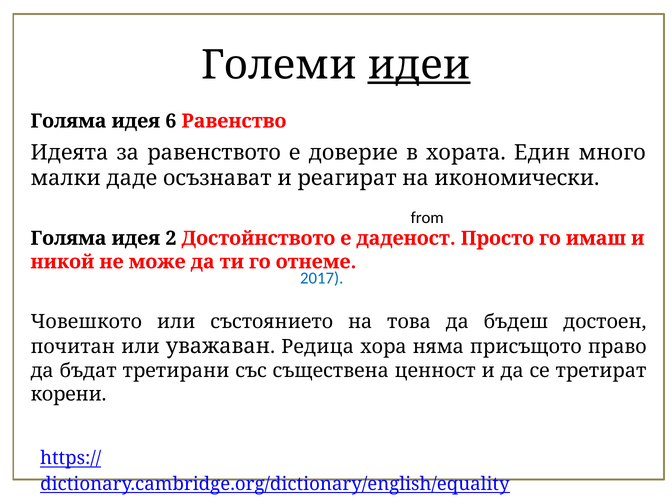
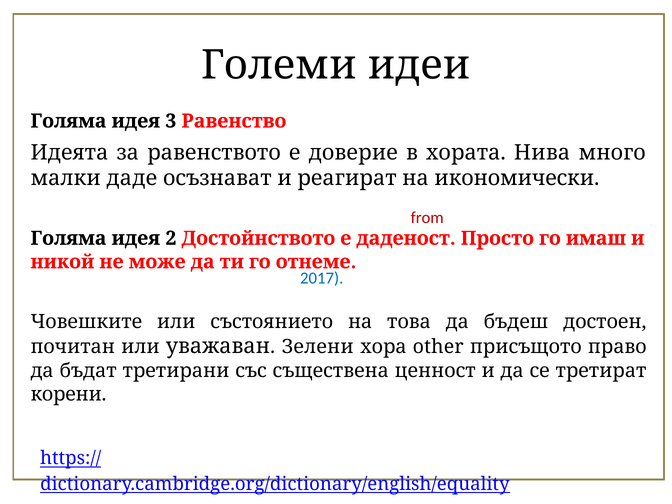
идеи underline: present -> none (419, 65)
6: 6 -> 3 (171, 121)
Един: Един -> Нива (542, 153)
from colour: black -> red (427, 218)
Човешкото: Човешкото -> Човешките (86, 322)
Редица: Редица -> Зелени (318, 347)
хора няма: няма -> other (438, 347)
